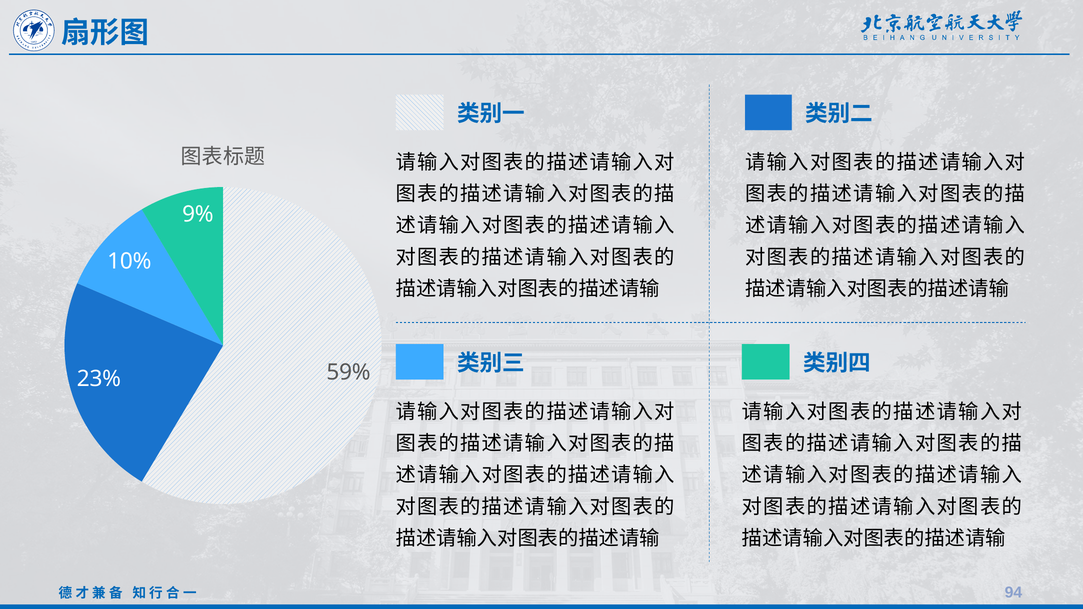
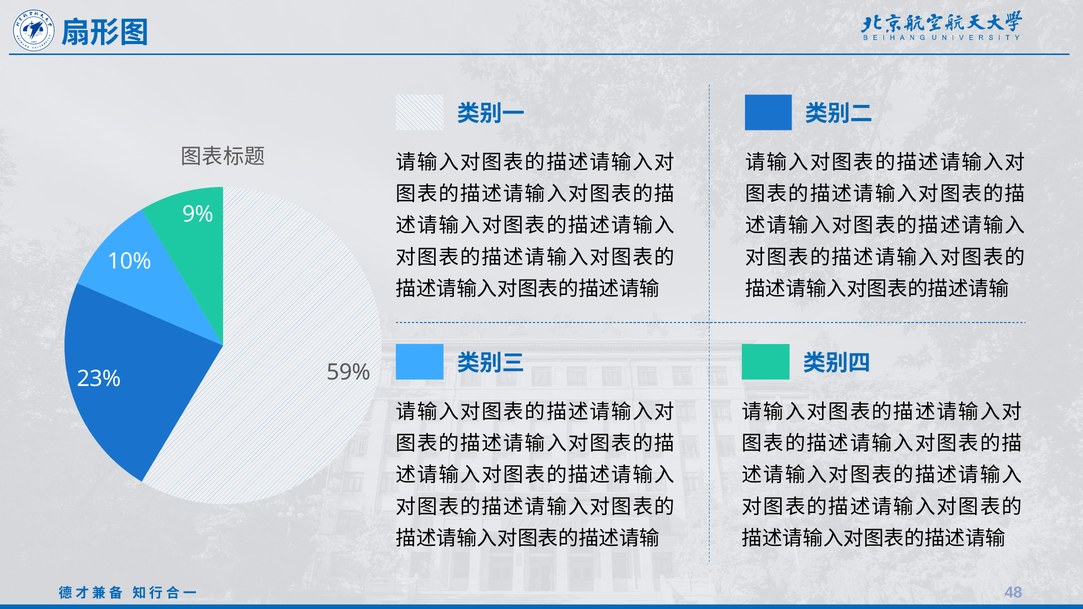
94: 94 -> 48 (1013, 593)
